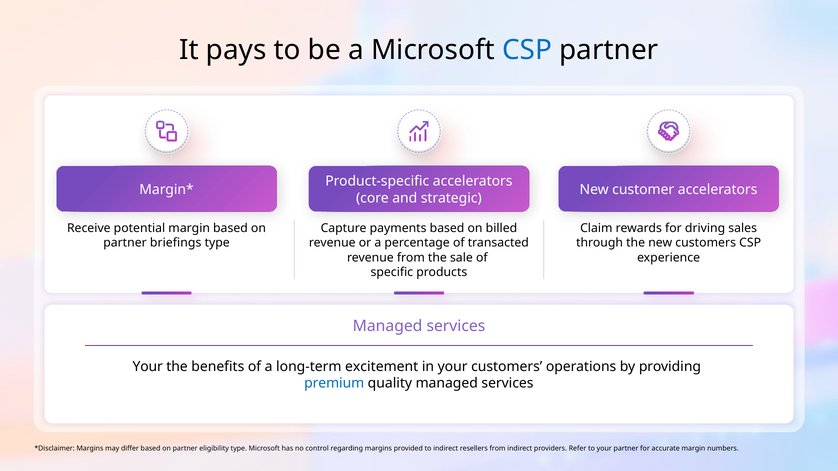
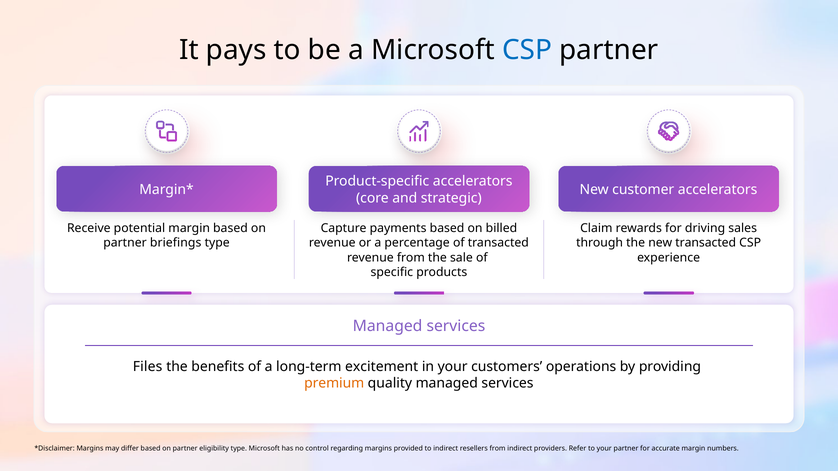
new customers: customers -> transacted (706, 243)
Your: Your -> Files (148, 367)
premium colour: blue -> orange (334, 384)
